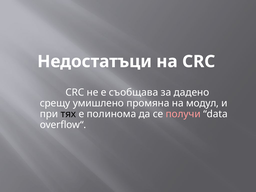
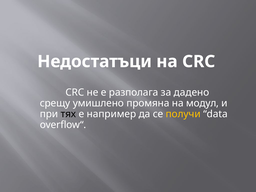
съобщава: съобщава -> разполага (134, 93)
полинома: полинома -> например (111, 114)
получи colour: pink -> yellow (183, 114)
